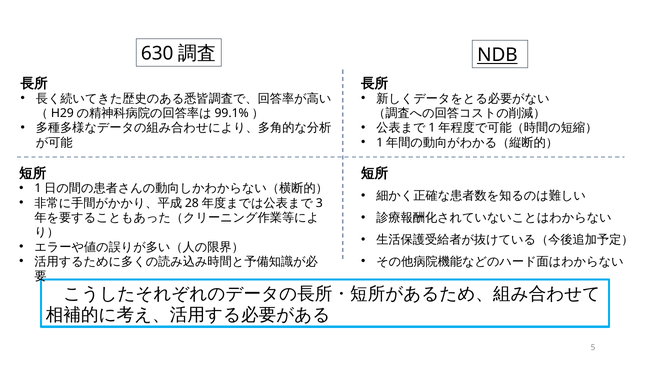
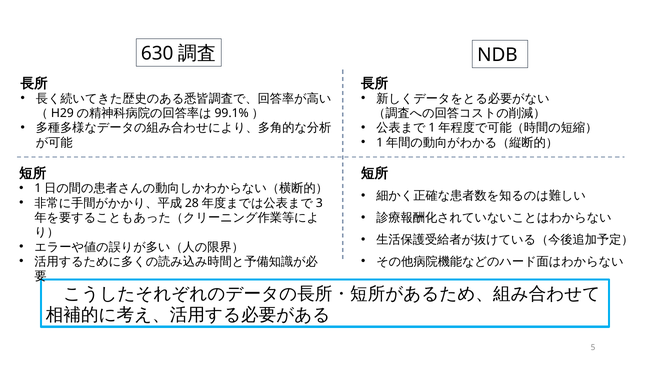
NDB underline: present -> none (497, 55)
